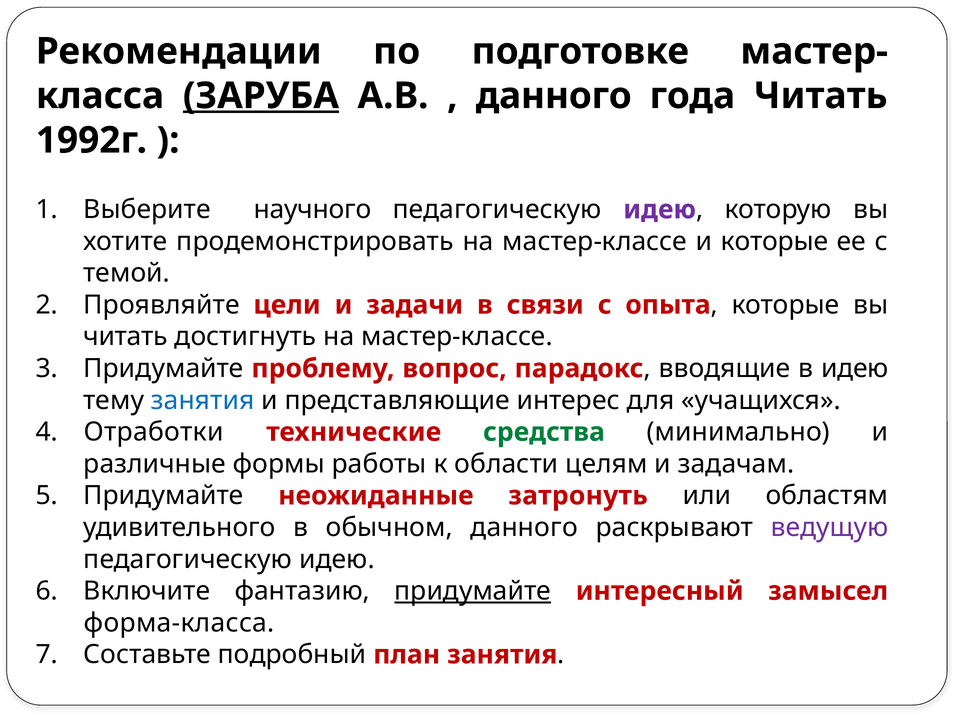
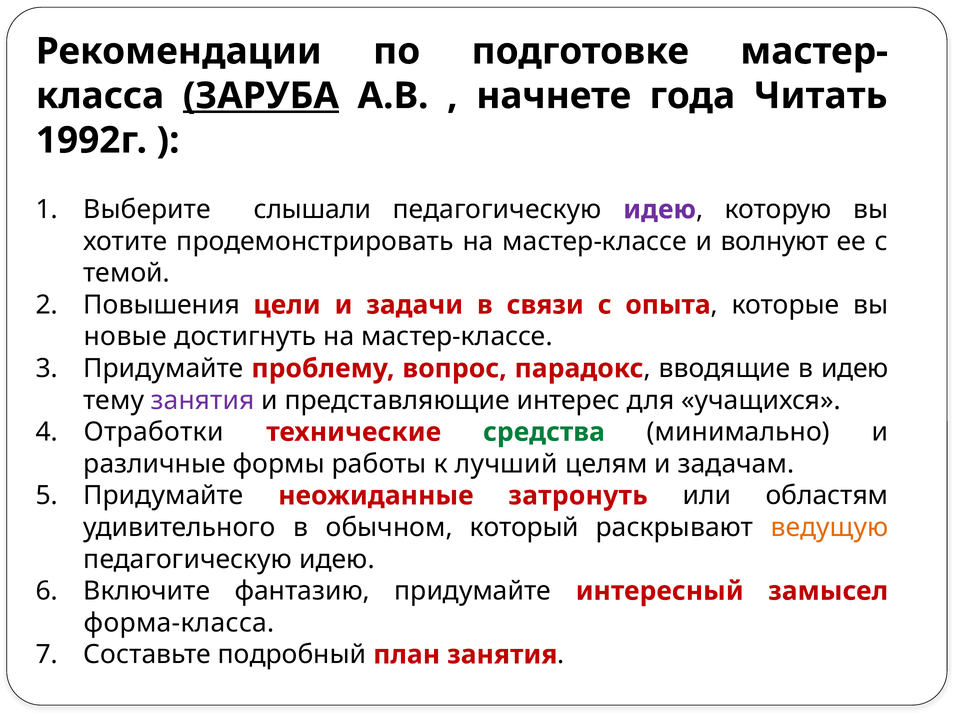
данного: данного -> начнете (554, 96)
научного: научного -> слышали (313, 210)
и которые: которые -> волнуют (775, 242)
Проявляйте: Проявляйте -> Повышения (162, 305)
читать: читать -> новые (125, 337)
занятия colour: blue -> purple (203, 401)
области: области -> лучший (506, 464)
обычном данного: данного -> который (524, 528)
ведущую colour: purple -> orange (829, 528)
придумайте underline: present -> none (473, 591)
